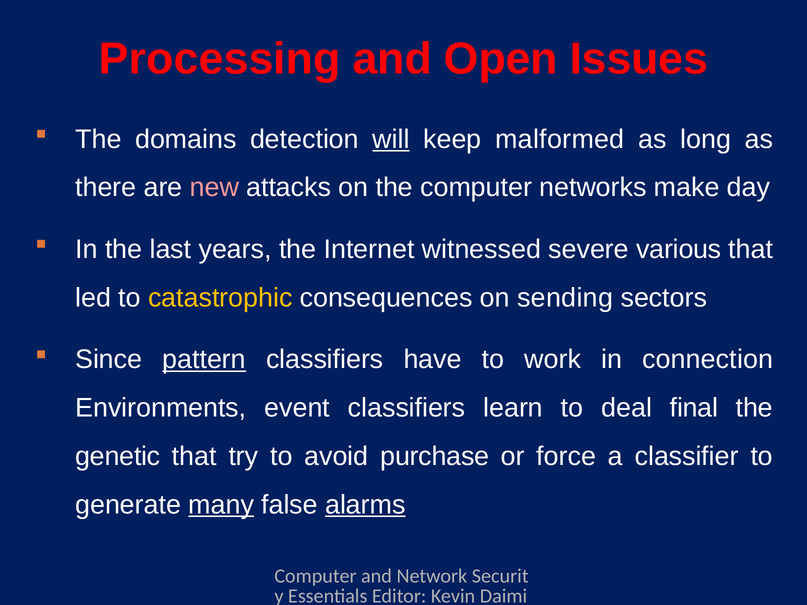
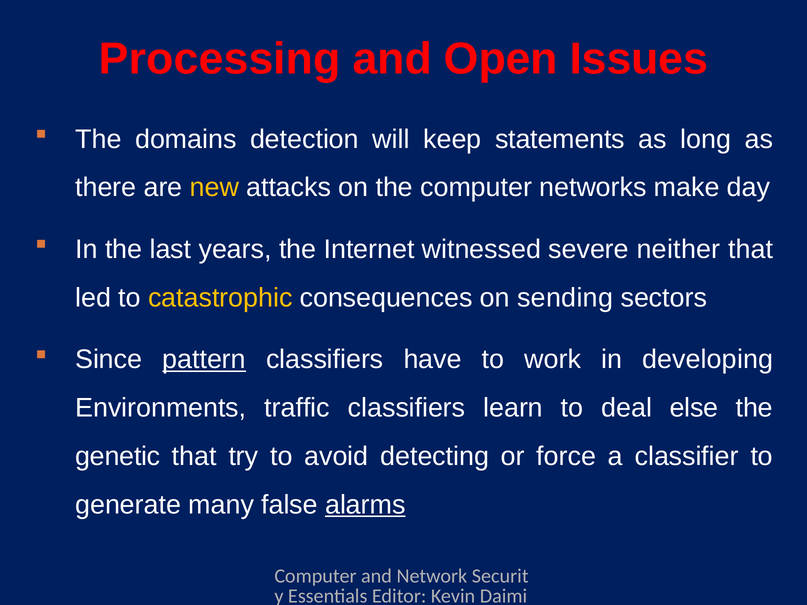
will underline: present -> none (391, 139)
malformed: malformed -> statements (560, 139)
new colour: pink -> yellow (214, 188)
various: various -> neither (679, 249)
connection: connection -> developing (708, 360)
event: event -> traffic (297, 408)
final: final -> else (694, 408)
purchase: purchase -> detecting (435, 457)
many underline: present -> none (221, 505)
